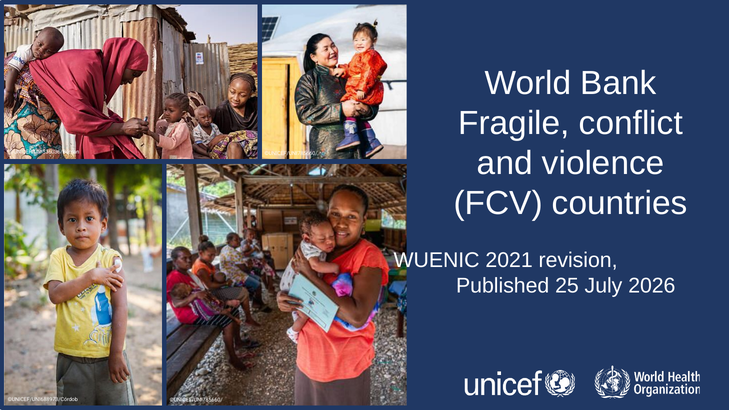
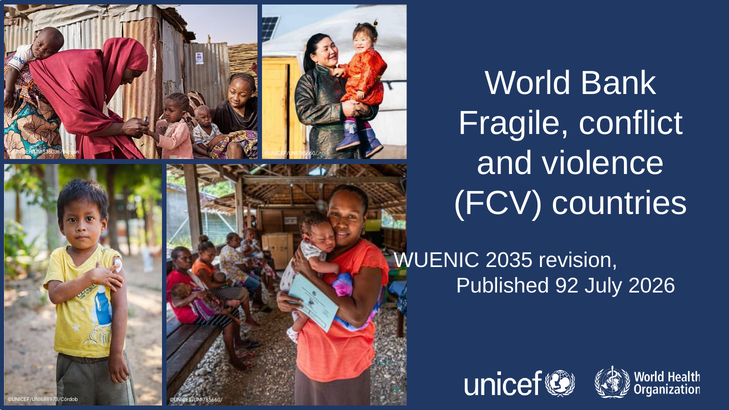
2021: 2021 -> 2035 (509, 260)
25: 25 -> 92 (567, 286)
